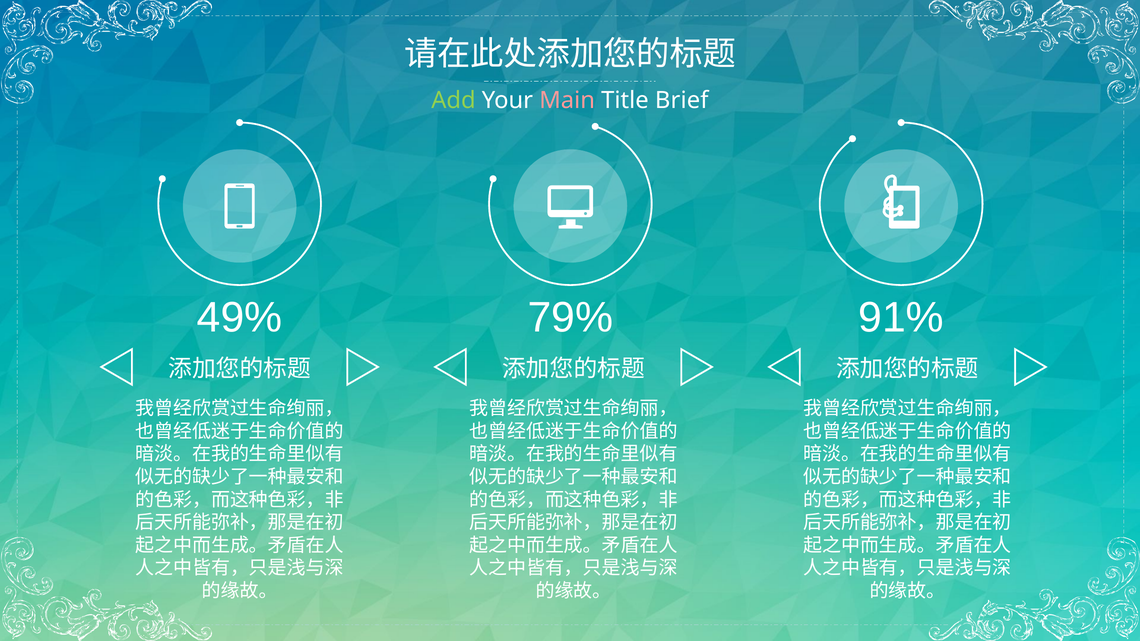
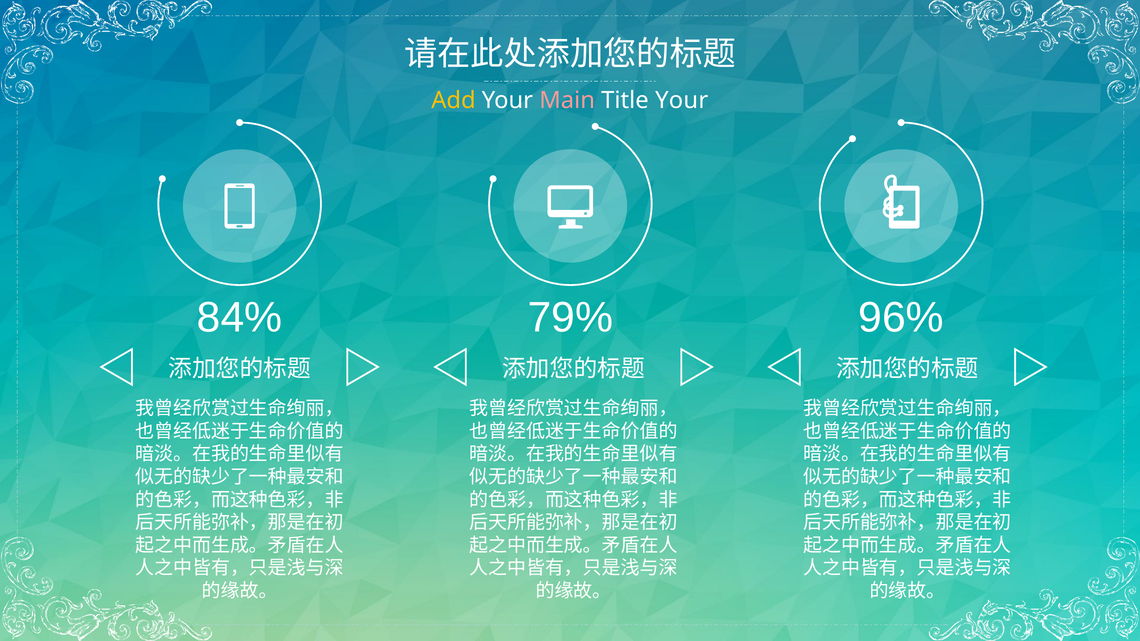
Add colour: light green -> yellow (453, 101)
Title Brief: Brief -> Your (682, 101)
49%: 49% -> 84% (240, 318)
91%: 91% -> 96% (901, 318)
